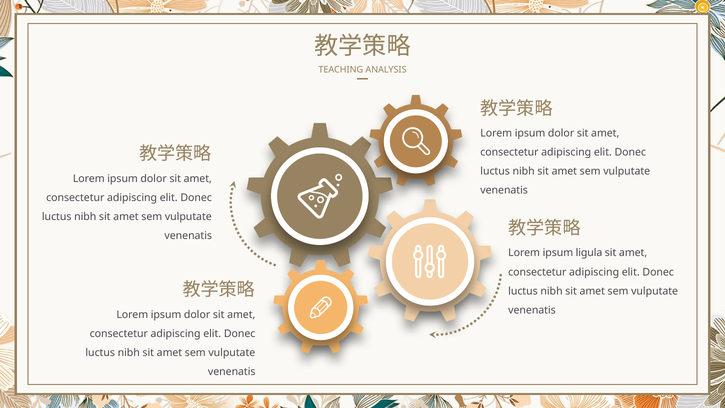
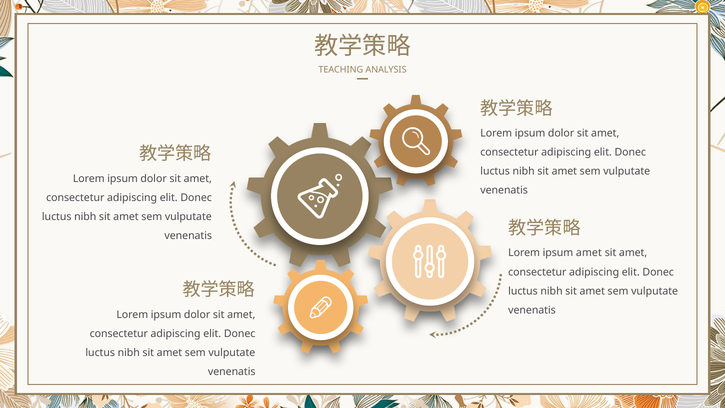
ipsum ligula: ligula -> amet (589, 253)
